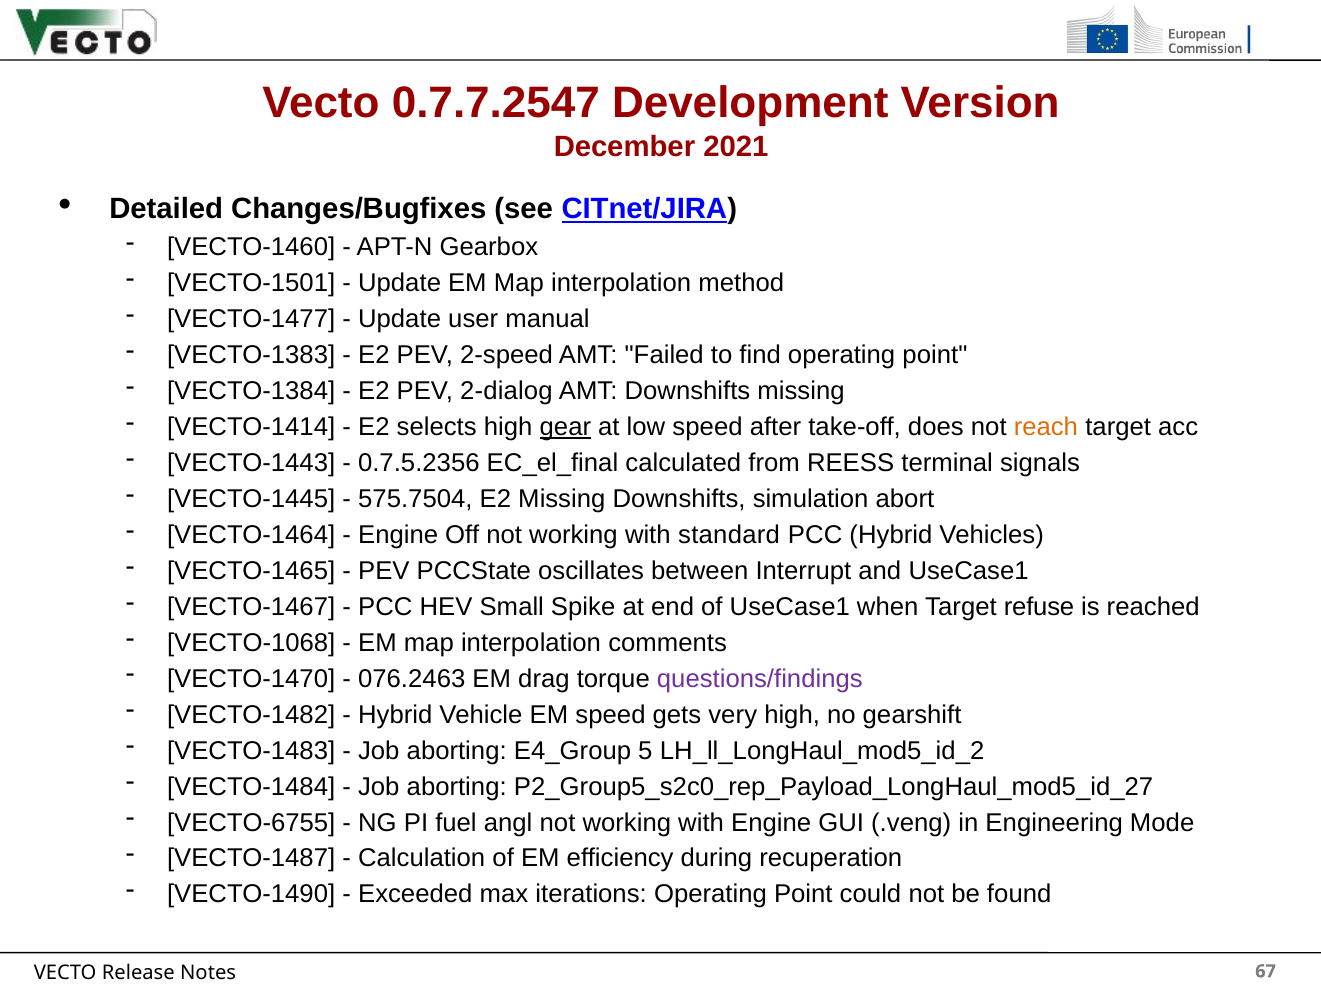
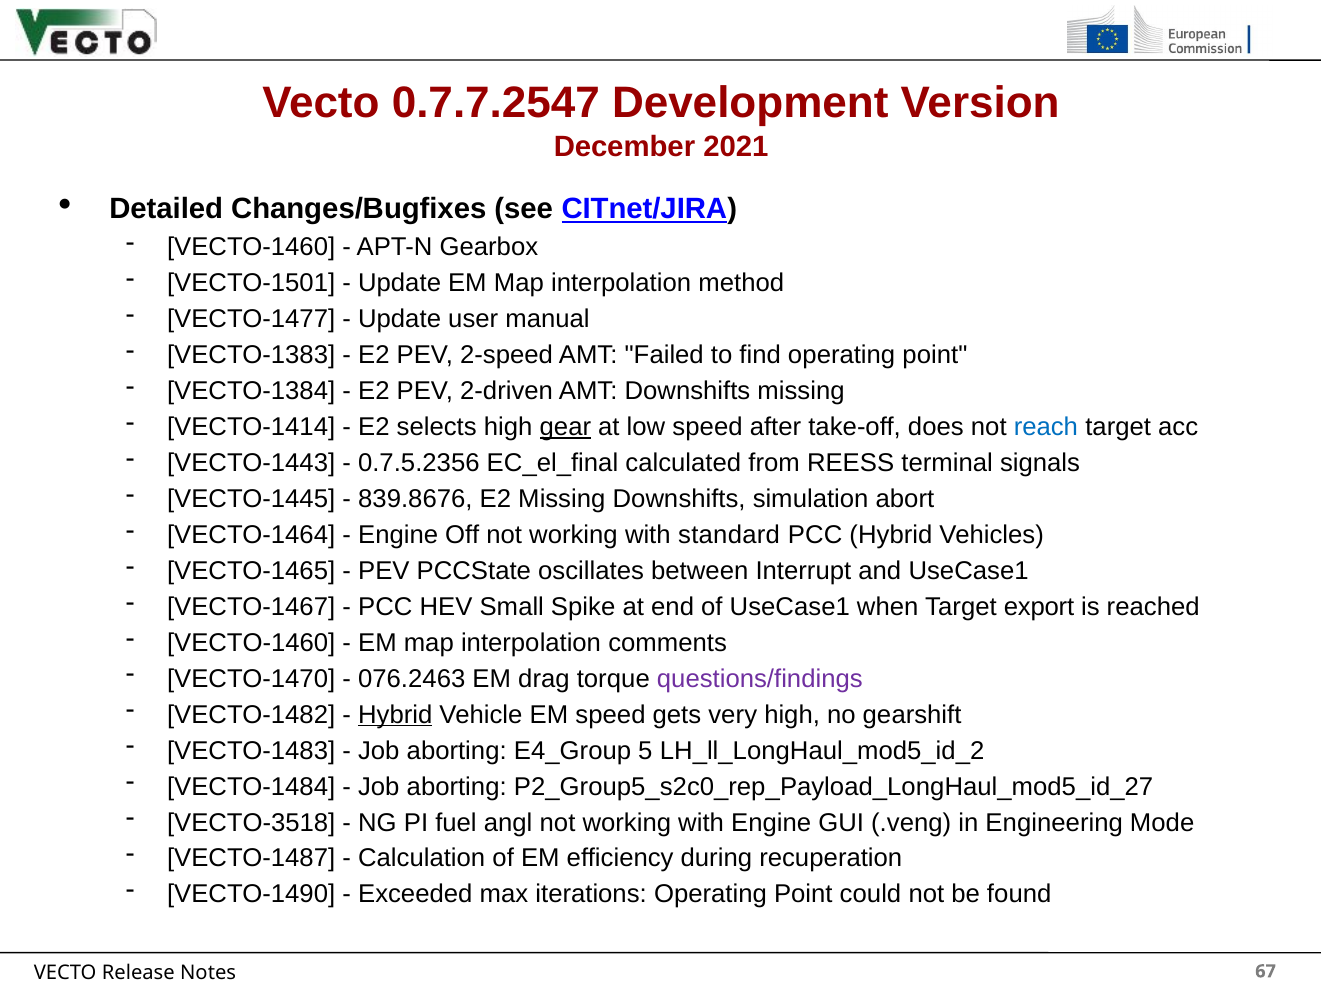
2-dialog: 2-dialog -> 2-driven (507, 391)
reach colour: orange -> blue (1046, 427)
575.7504: 575.7504 -> 839.8676 (415, 499)
refuse: refuse -> export (1039, 607)
VECTO-1068: VECTO-1068 -> VECTO-1460 (251, 643)
Hybrid underline: none -> present (395, 715)
VECTO-6755: VECTO-6755 -> VECTO-3518 (251, 823)
